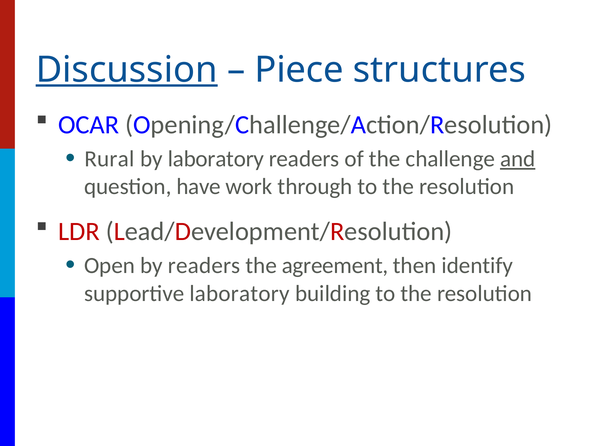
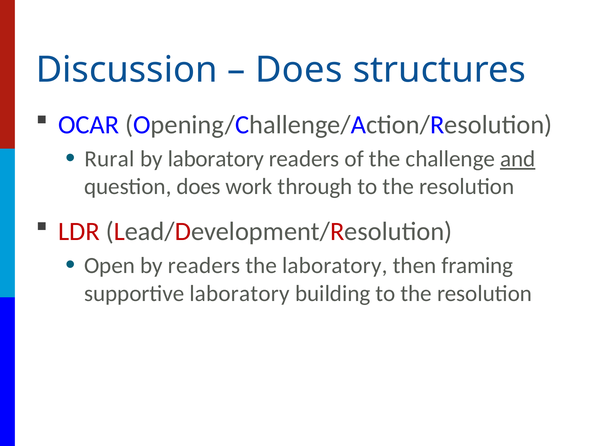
Discussion underline: present -> none (127, 70)
Piece: Piece -> Does (299, 70)
question have: have -> does (199, 187)
the agreement: agreement -> laboratory (335, 266)
identify: identify -> framing (477, 266)
